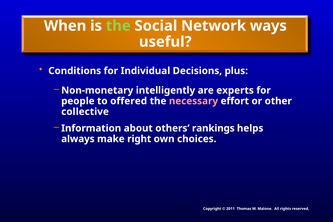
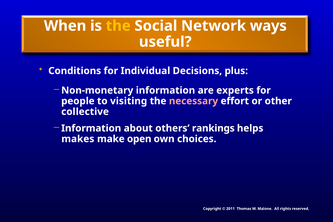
the colour: light green -> yellow (118, 26)
Non-monetary intelligently: intelligently -> information (165, 90)
offered: offered -> visiting (129, 101)
always: always -> makes (78, 139)
right: right -> open (139, 139)
